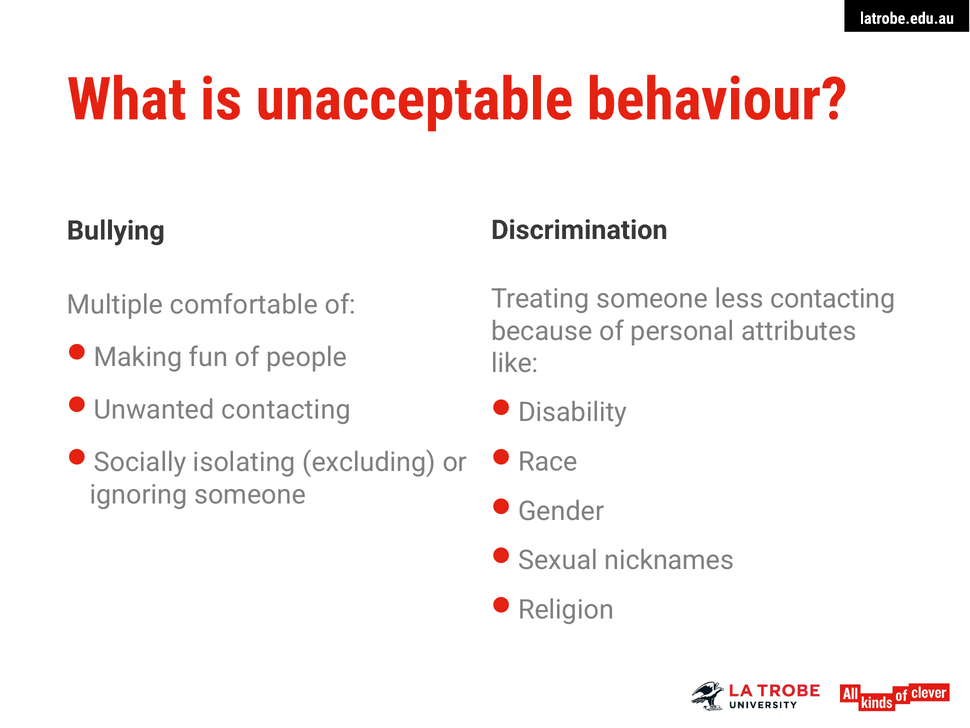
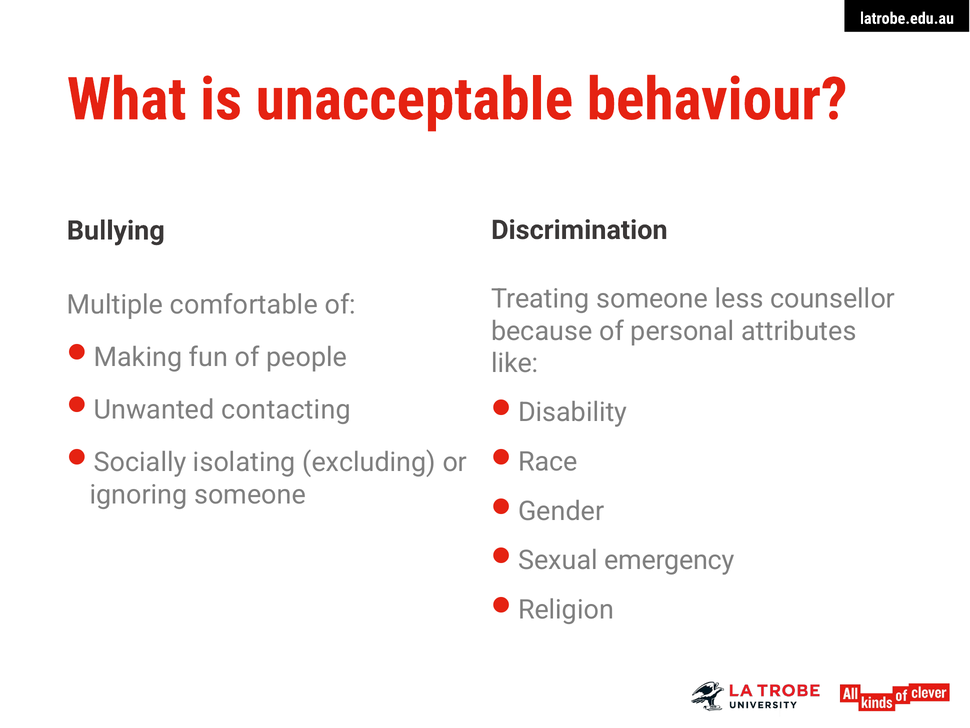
less contacting: contacting -> counsellor (833, 299)
nicknames: nicknames -> emergency (669, 560)
